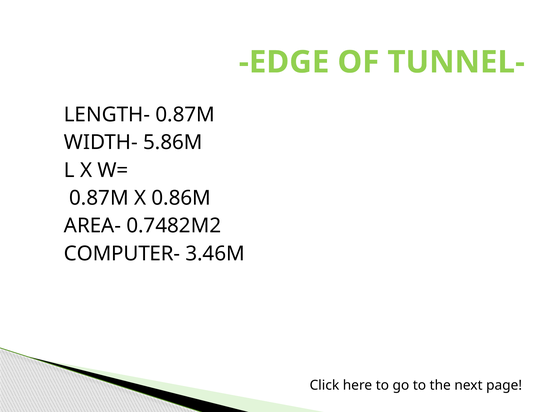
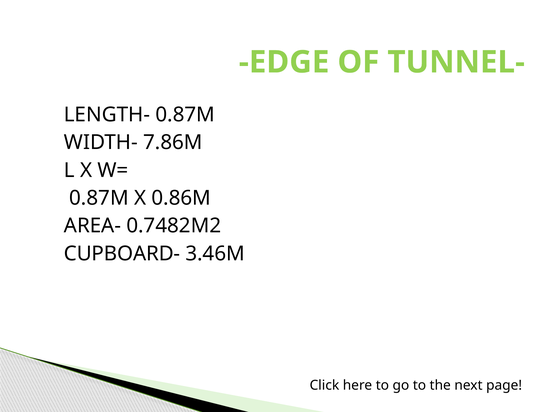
5.86M: 5.86M -> 7.86M (173, 142)
COMPUTER-: COMPUTER- -> CUPBOARD- (122, 253)
